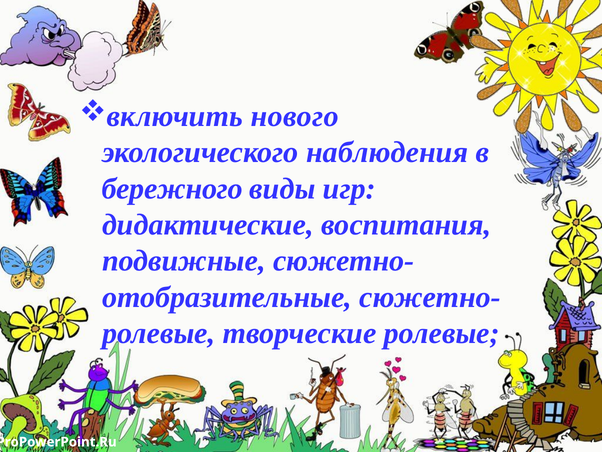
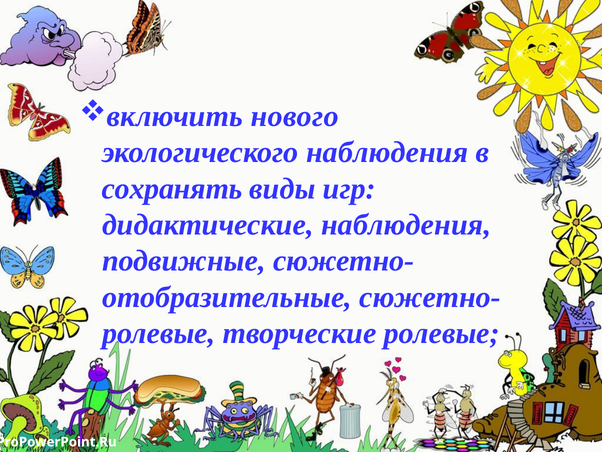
бережного: бережного -> сохранять (172, 188)
дидактические воспитания: воспитания -> наблюдения (406, 225)
